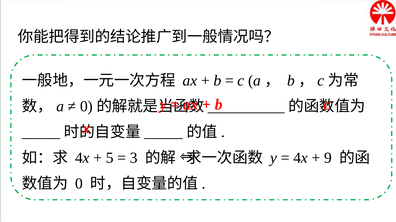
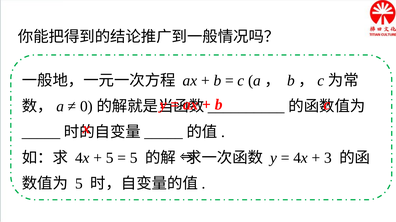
3: 3 -> 5 (134, 158)
9: 9 -> 3 (328, 158)
0: 0 -> 5 (79, 184)
